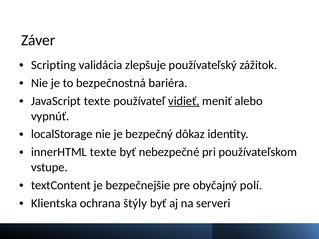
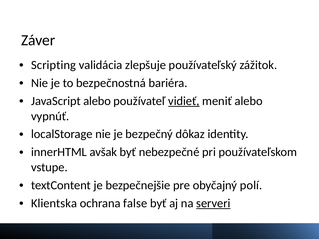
JavaScript texte: texte -> alebo (97, 101)
innerHTML texte: texte -> avšak (103, 152)
štýly: štýly -> false (135, 203)
serveri underline: none -> present (213, 203)
